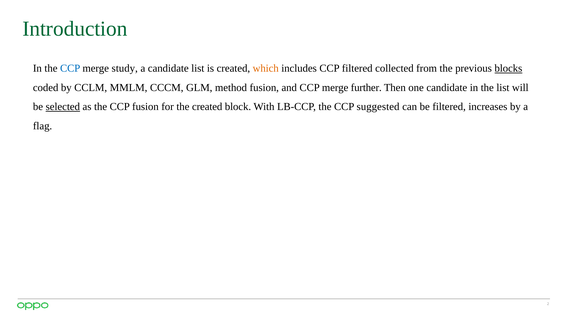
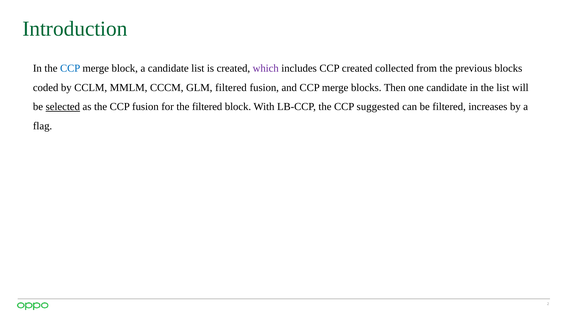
merge study: study -> block (125, 68)
which colour: orange -> purple (266, 68)
CCP filtered: filtered -> created (357, 68)
blocks underline: present -> none (508, 68)
GLM method: method -> filtered (231, 87)
merge further: further -> blocks (366, 87)
the created: created -> filtered (207, 107)
